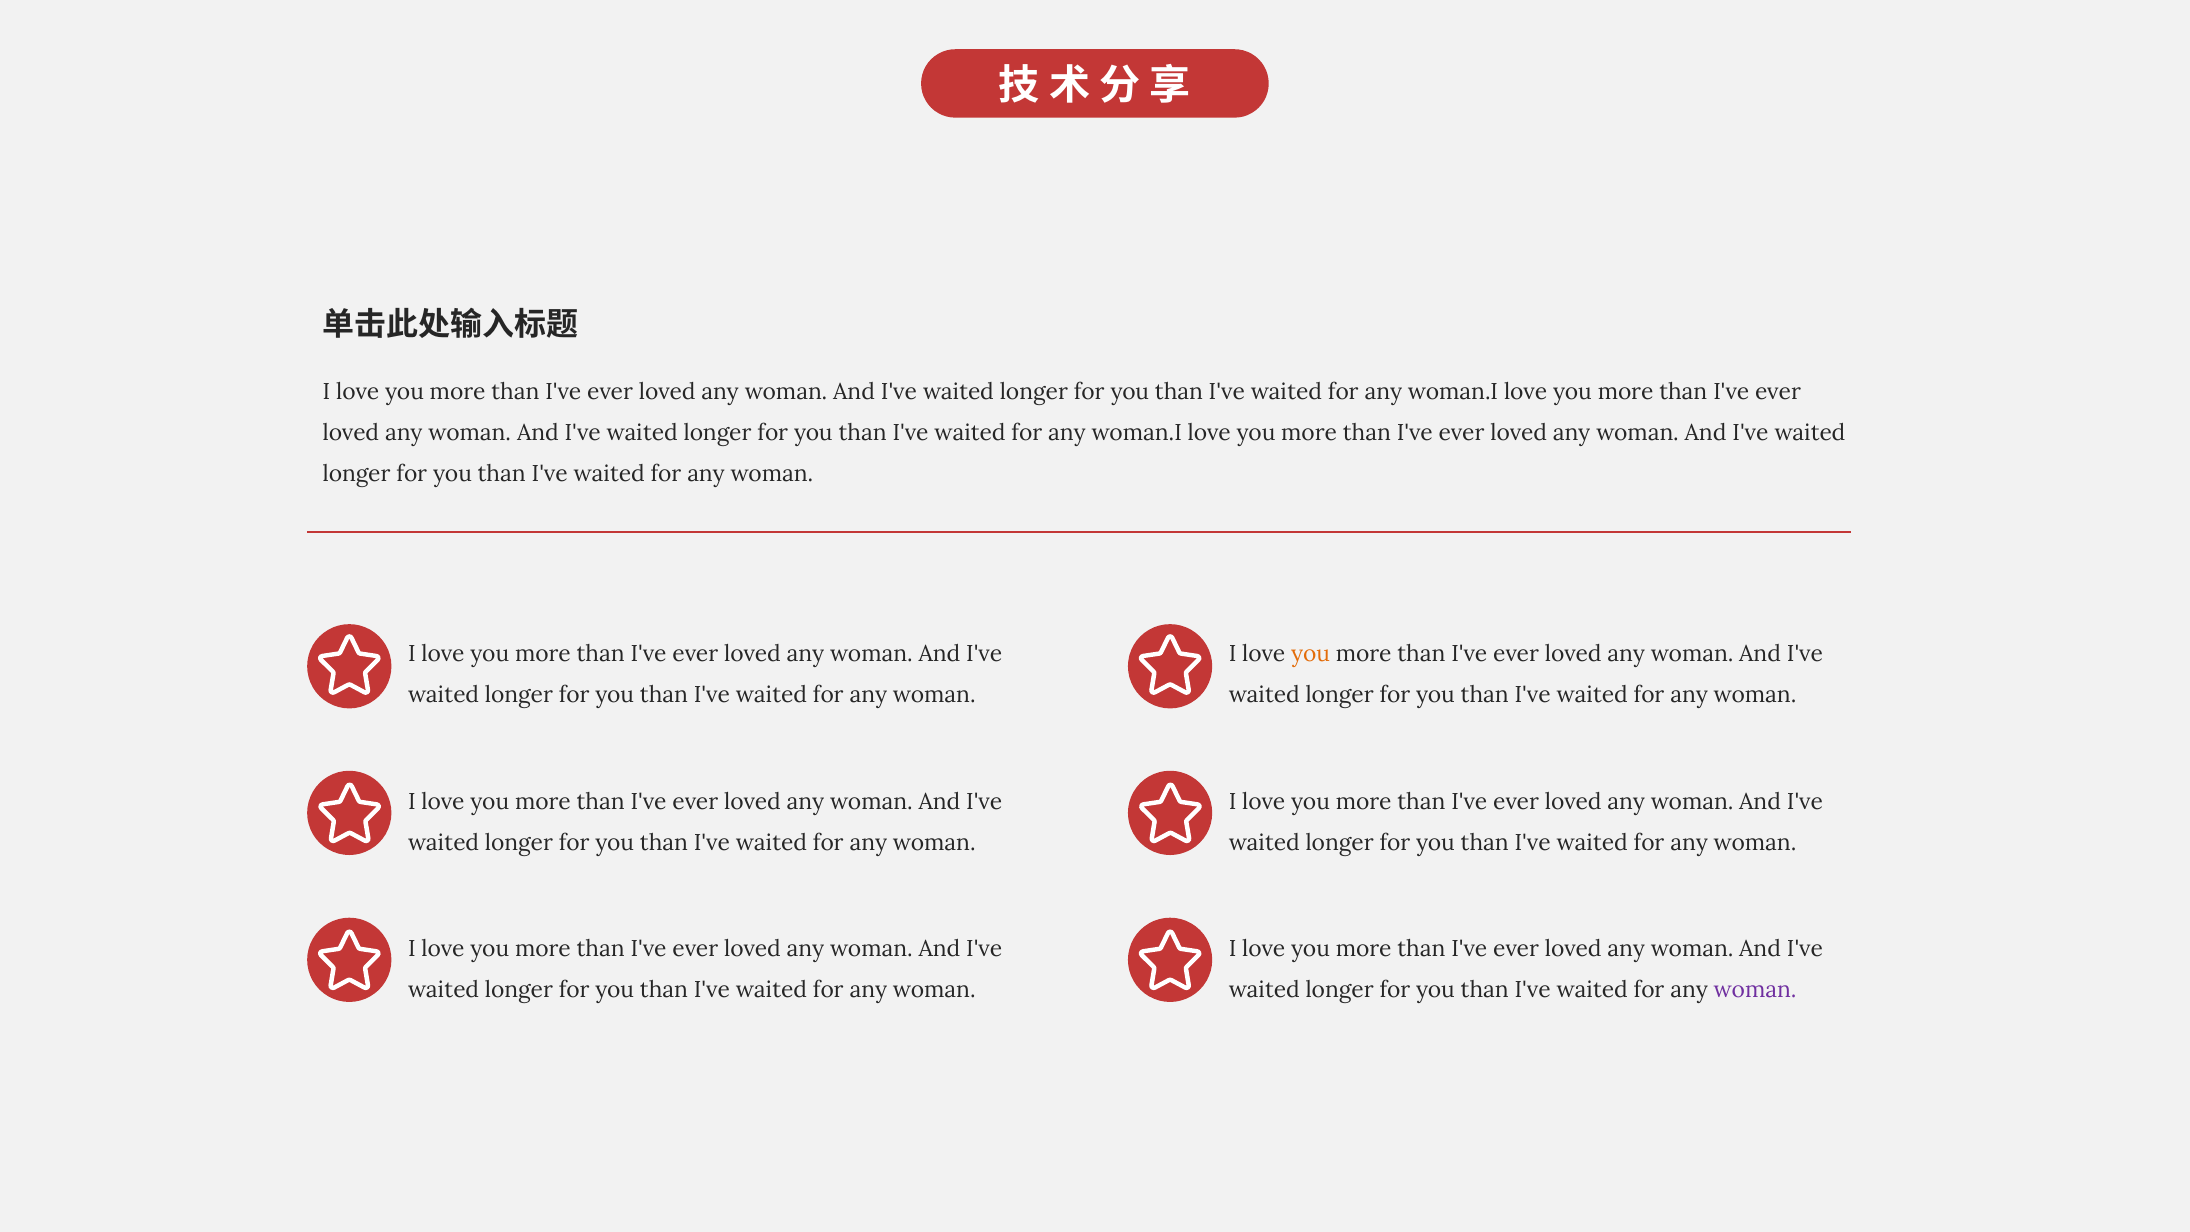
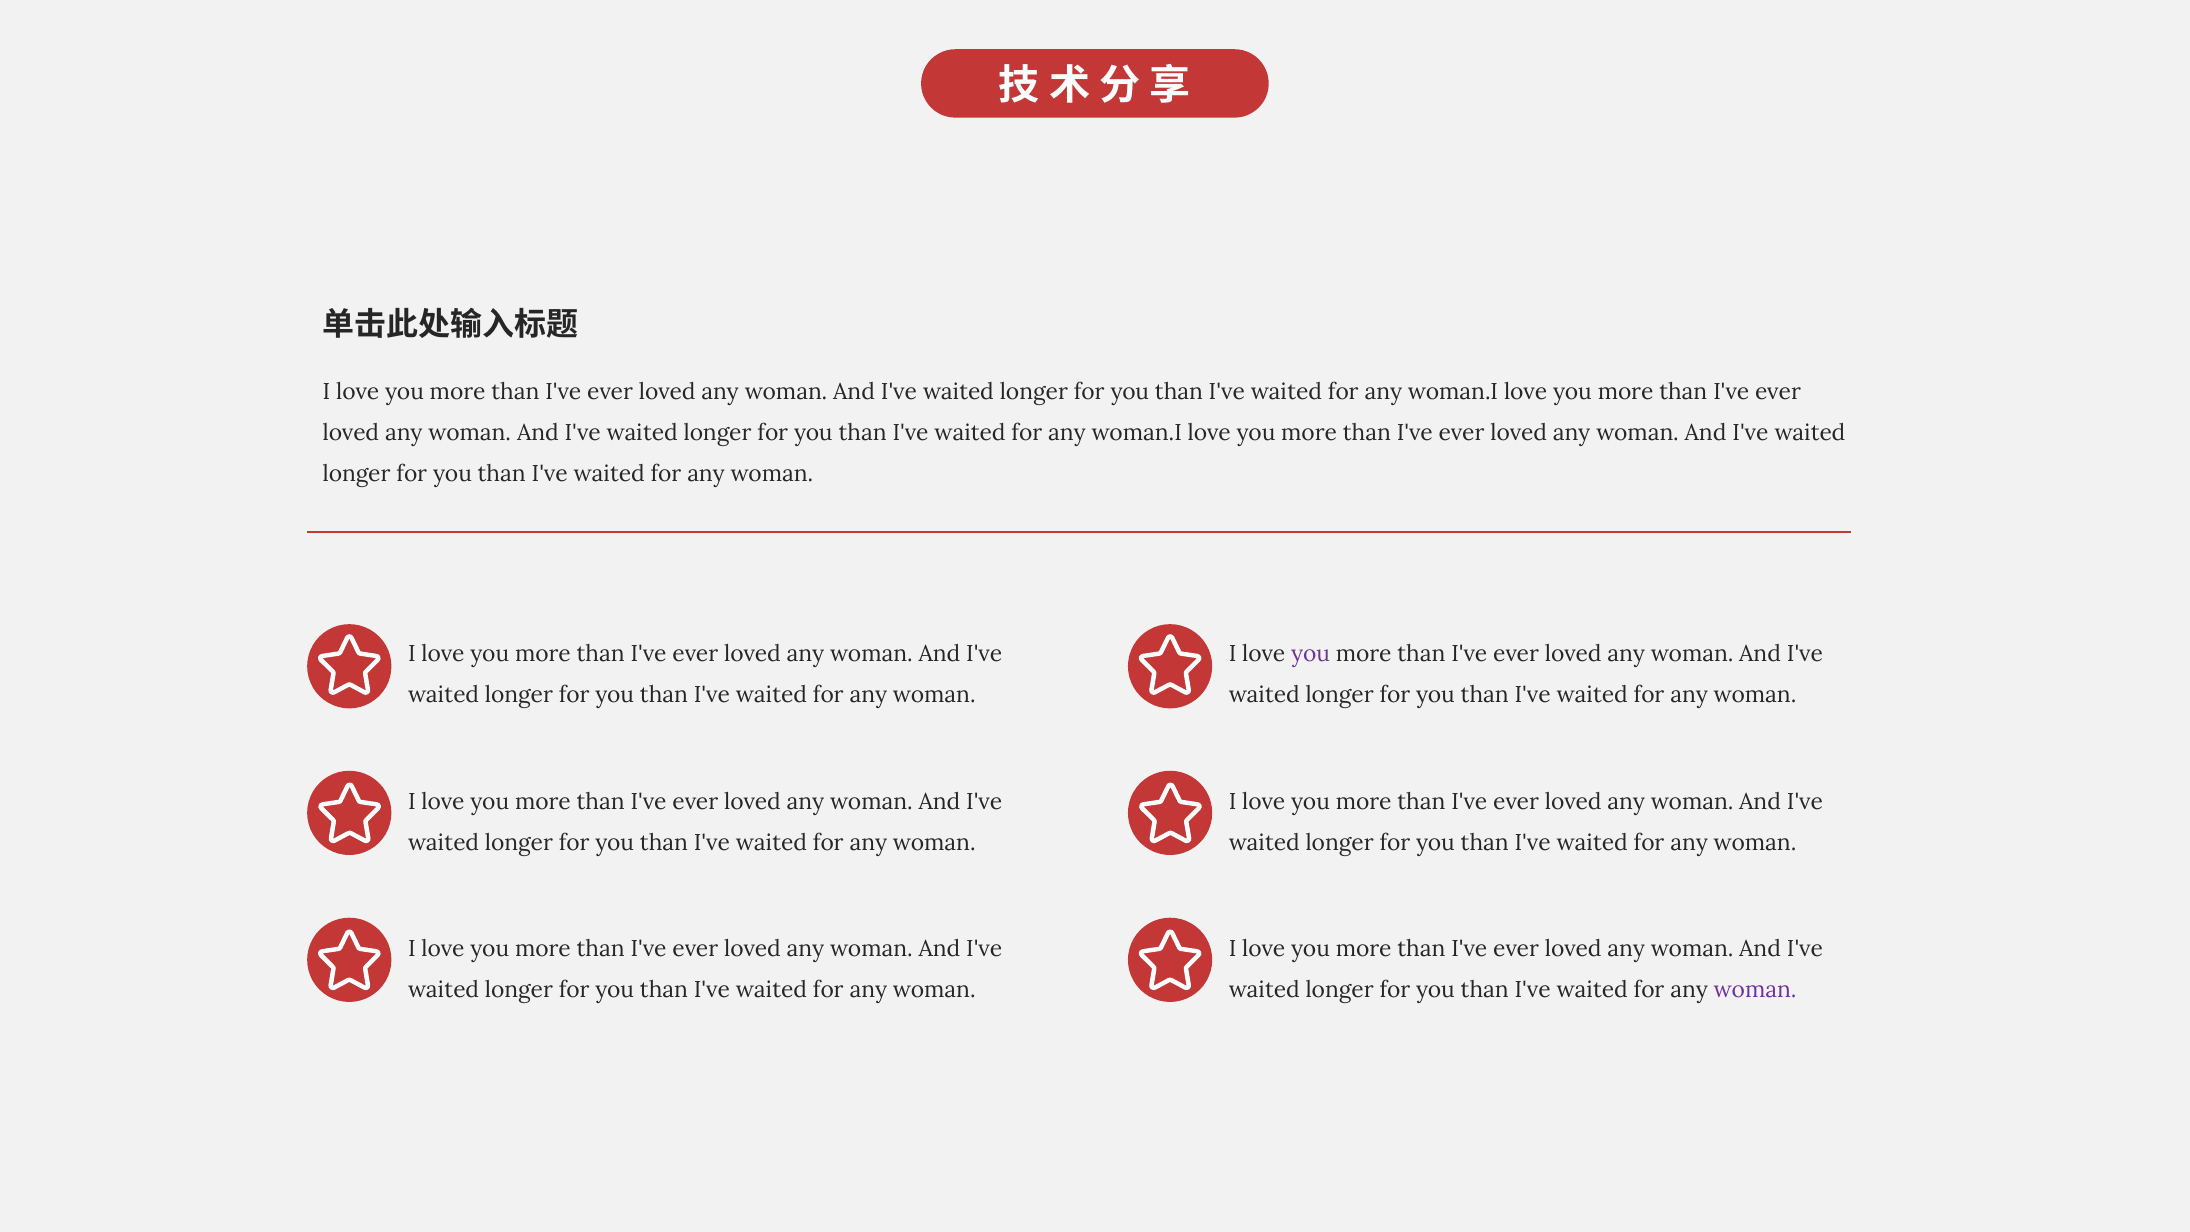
you colour: orange -> purple (1311, 654)
